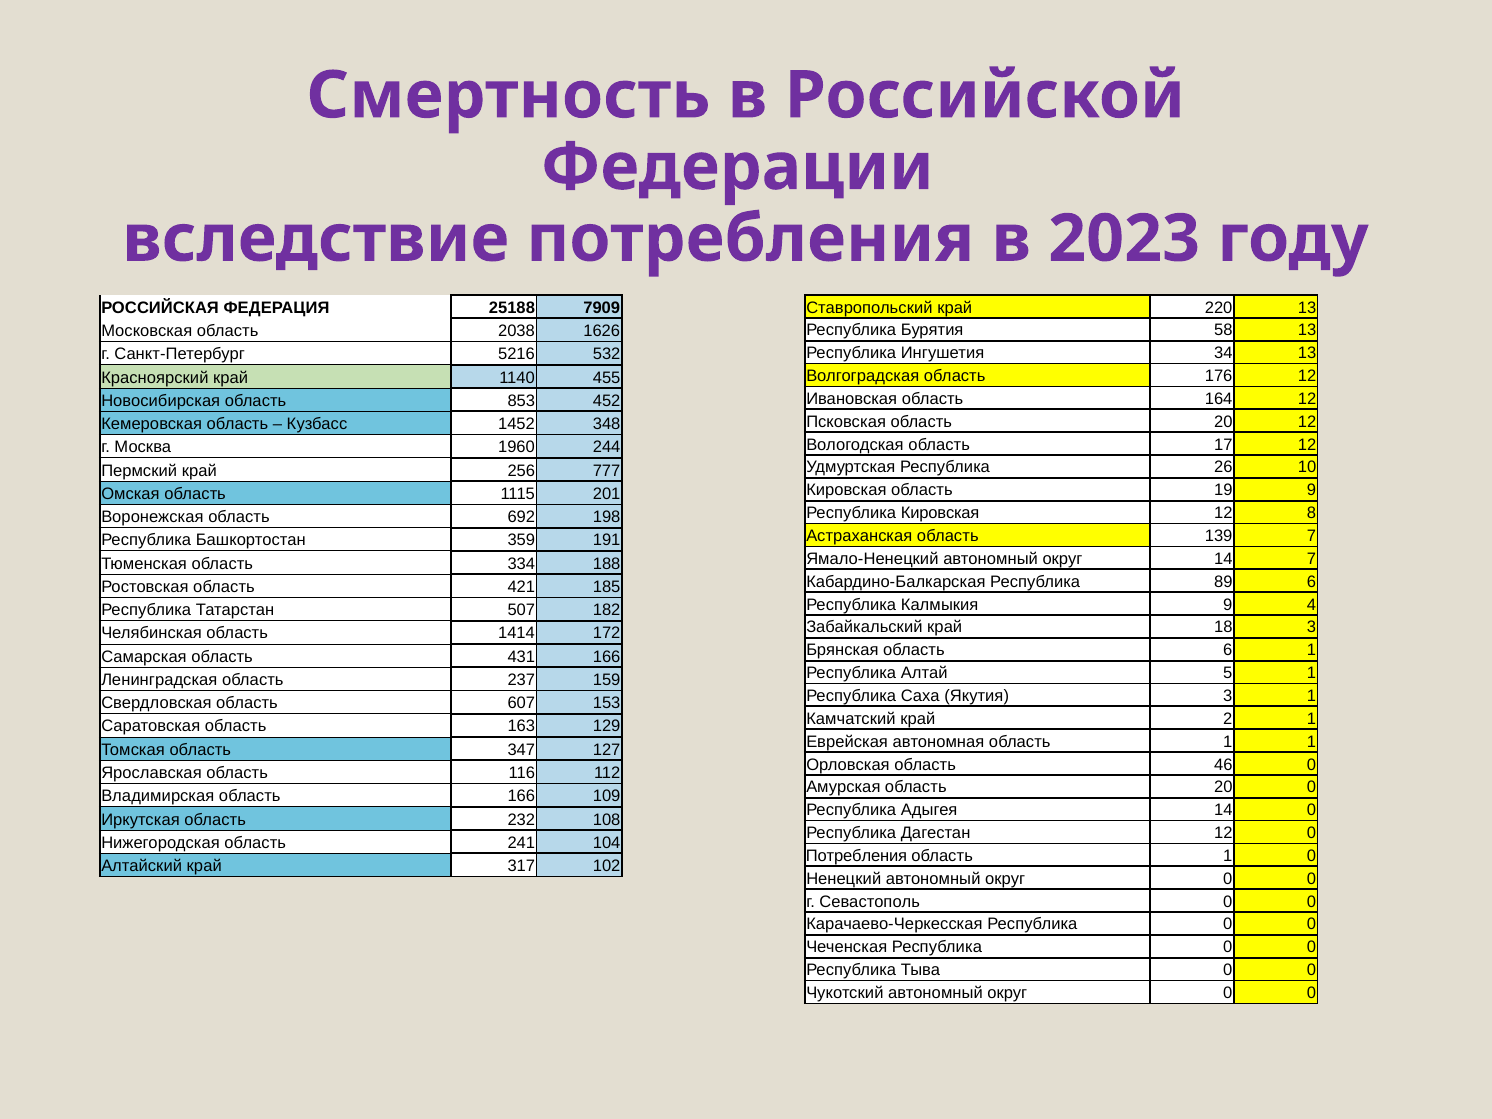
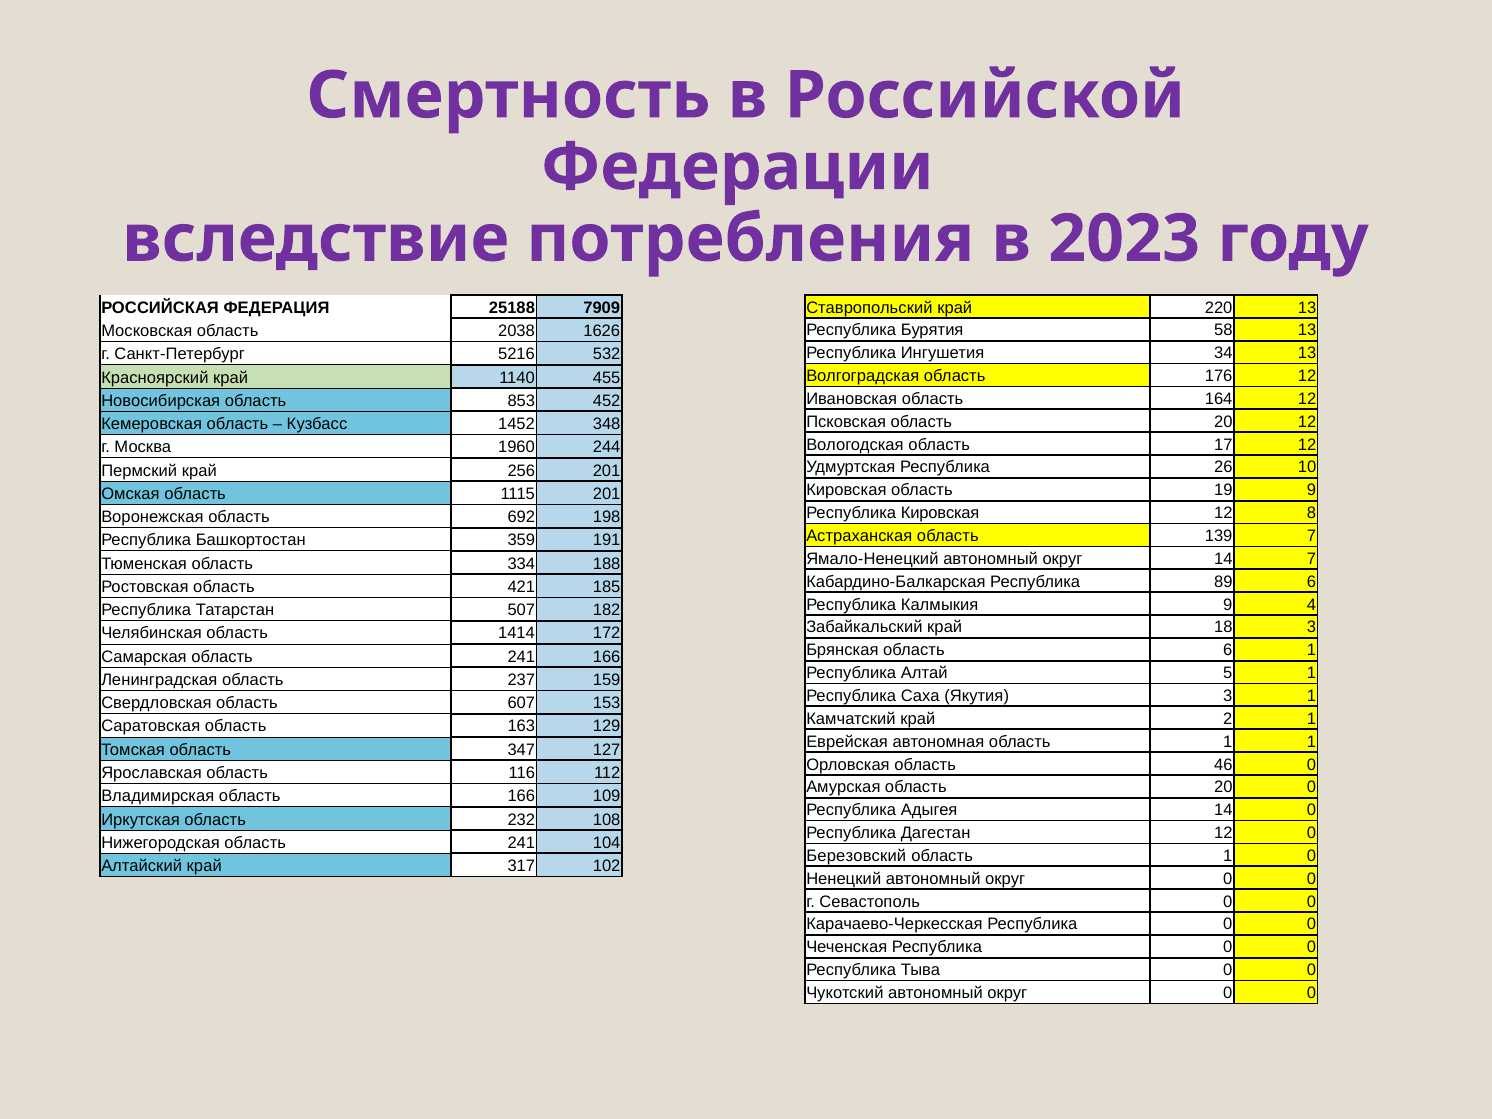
256 777: 777 -> 201 (607, 471)
Самарская область 431: 431 -> 241 (521, 657)
Потребления: Потребления -> Березовский (856, 856)
